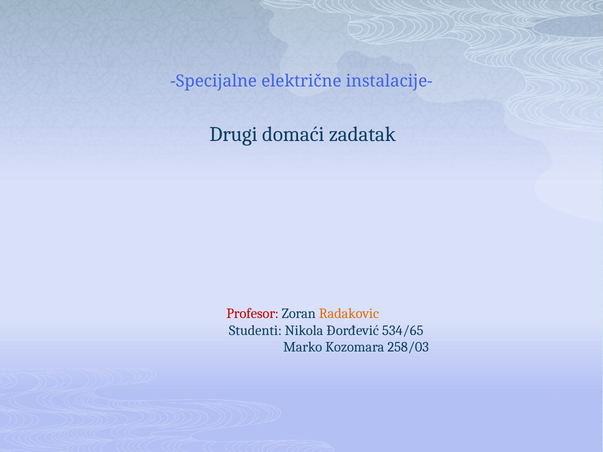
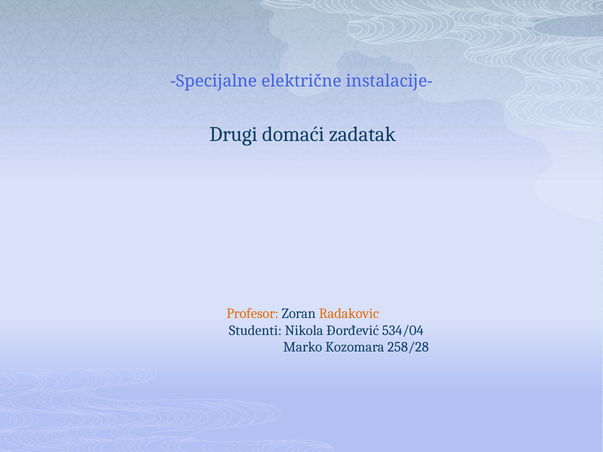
Profesor colour: red -> orange (253, 314)
534/65: 534/65 -> 534/04 (403, 330)
258/03: 258/03 -> 258/28 (408, 347)
